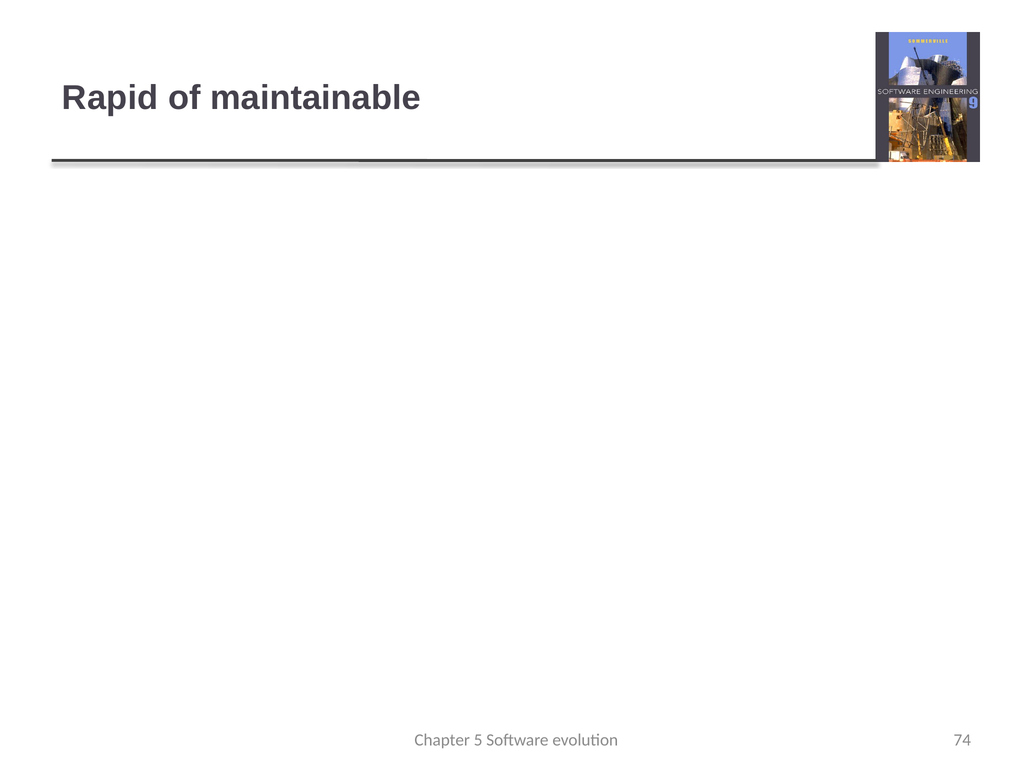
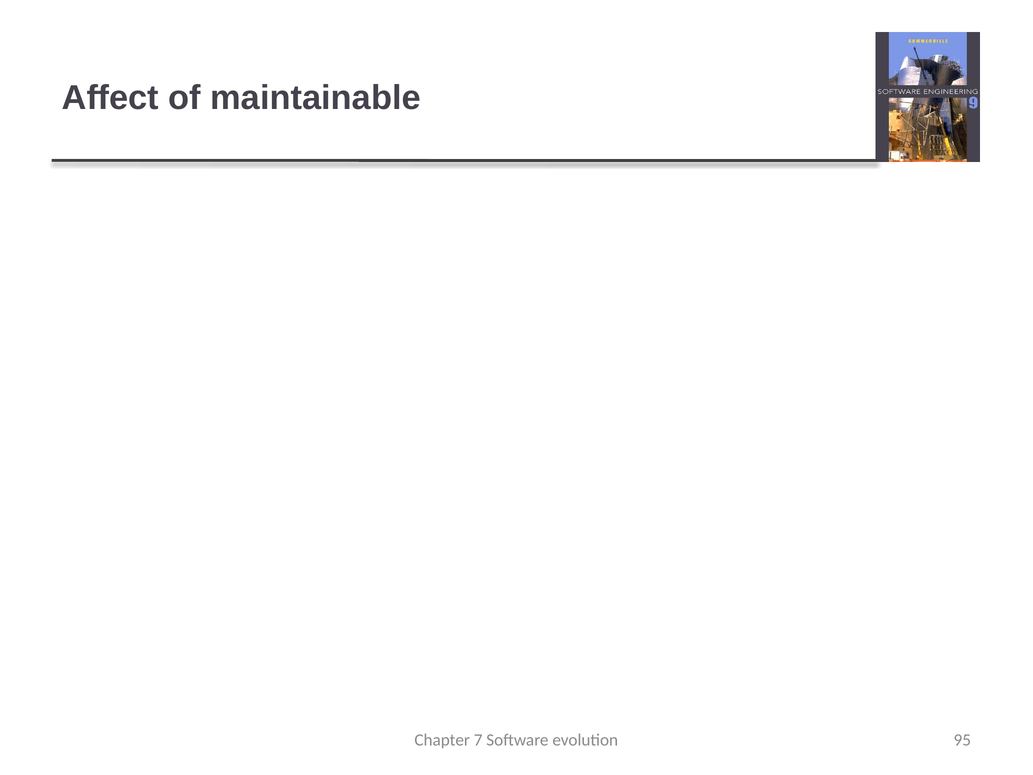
Rapid: Rapid -> Affect (110, 98)
5: 5 -> 7 (478, 740)
74: 74 -> 95 (962, 740)
